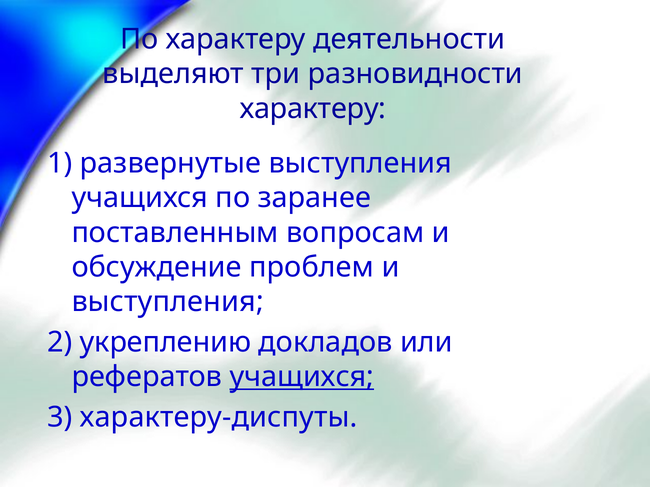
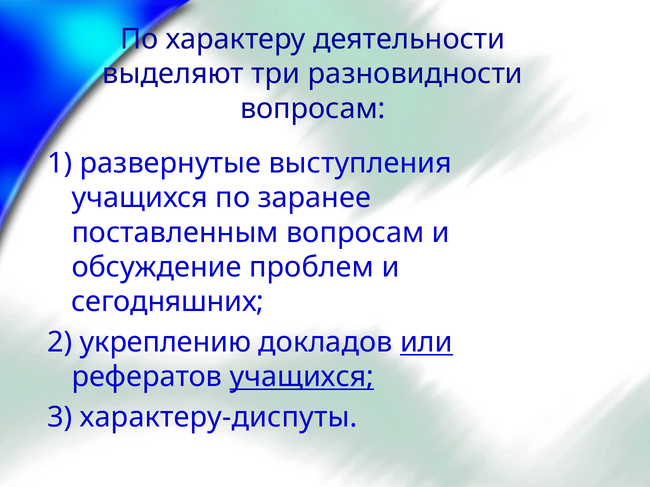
характеру: характеру -> вопросам (313, 109)
выступления: выступления -> сегодняшних (168, 302)
или underline: none -> present (426, 343)
